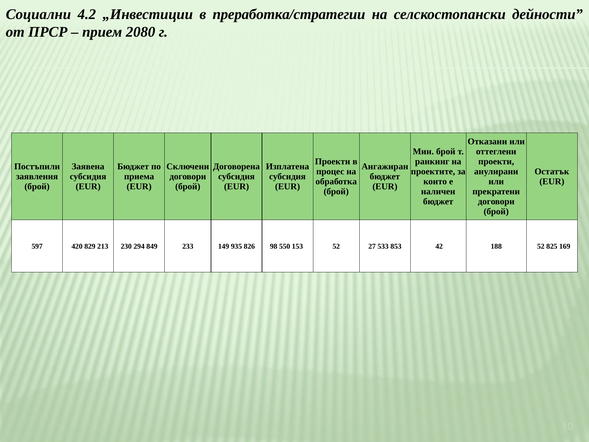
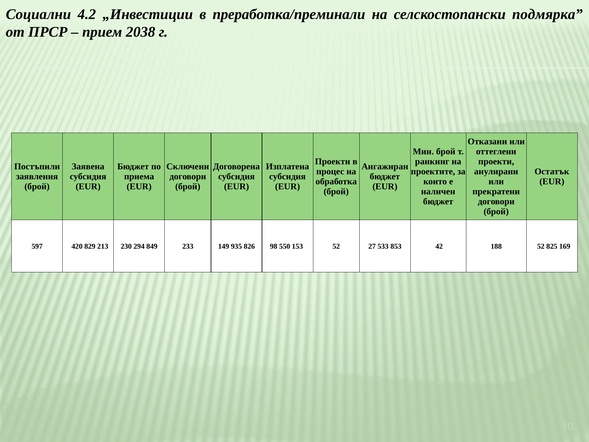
преработка/стратегии: преработка/стратегии -> преработка/преминали (289, 14)
дейности: дейности -> подмярка (547, 14)
2080: 2080 -> 2038 (141, 32)
